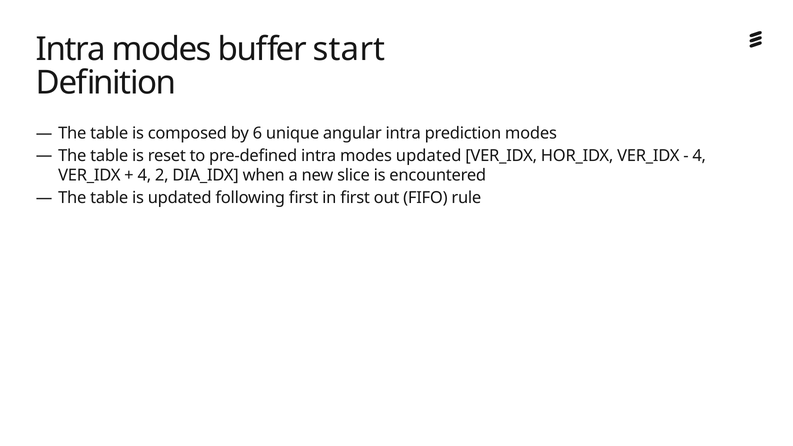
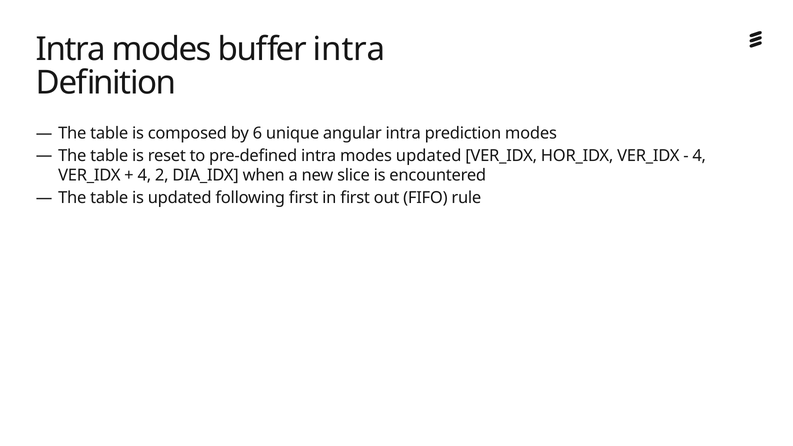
buffer start: start -> intra (349, 49)
